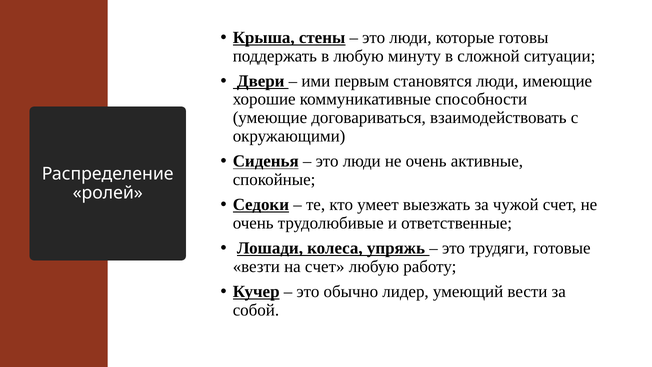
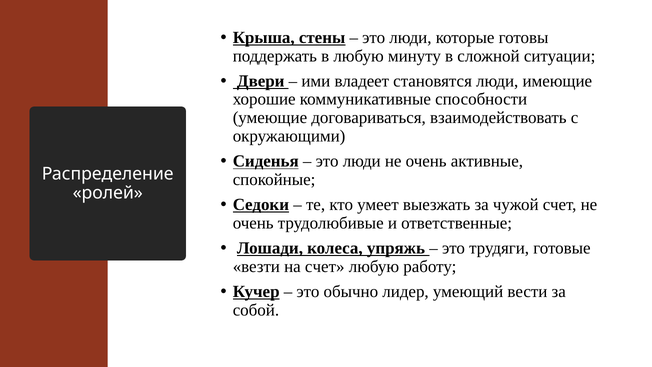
первым: первым -> владеет (362, 81)
